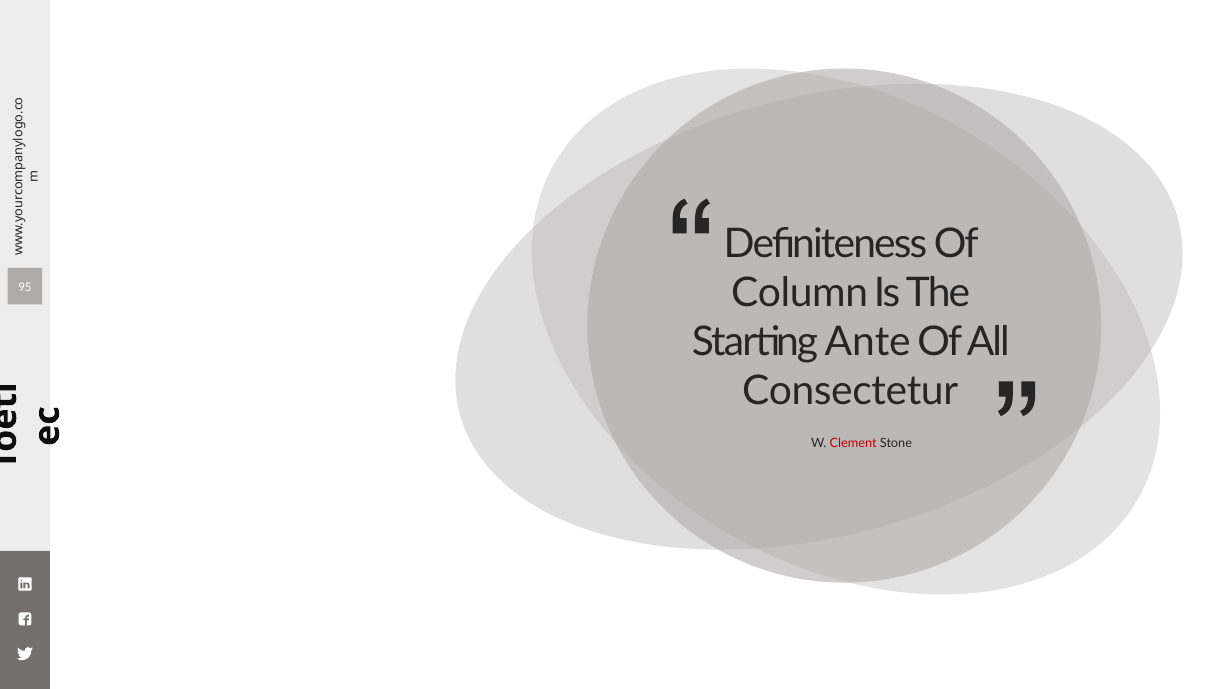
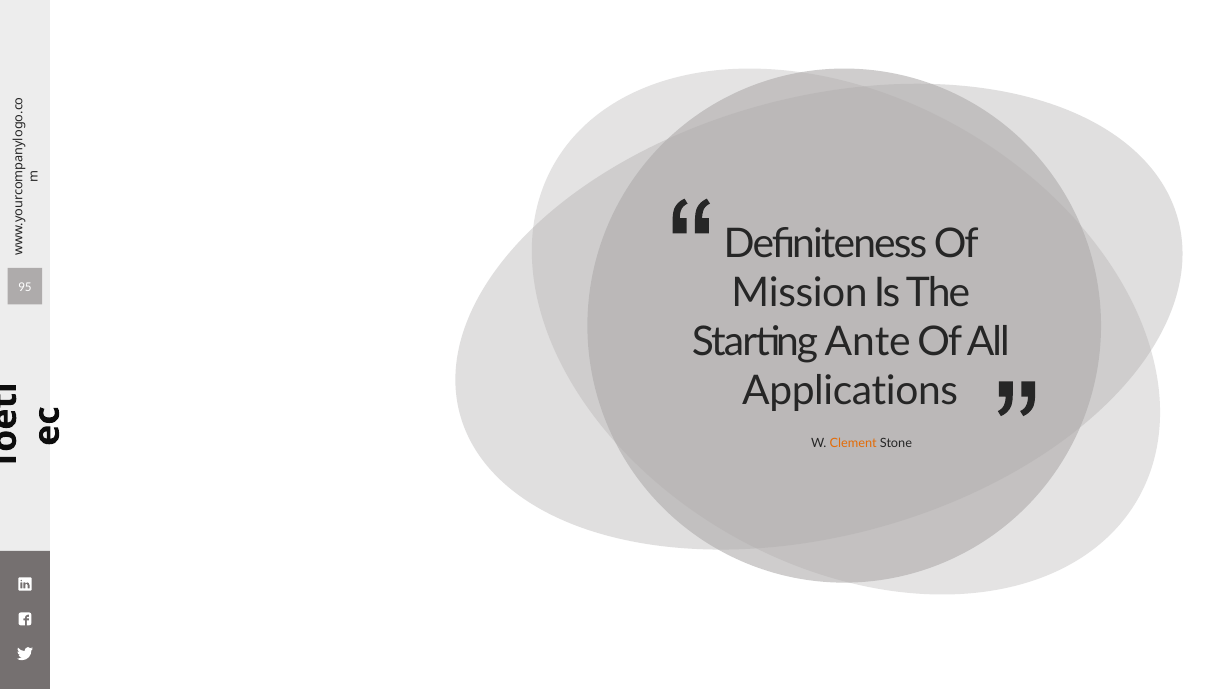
Column: Column -> Mission (800, 293)
Consectetur: Consectetur -> Applications (850, 391)
Clement colour: red -> orange (853, 443)
